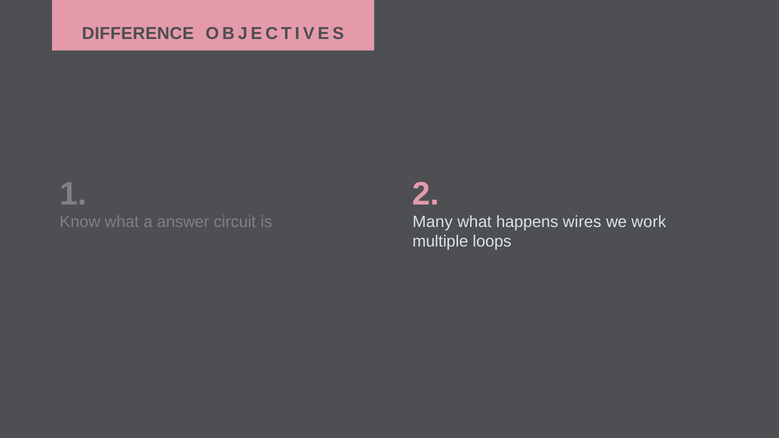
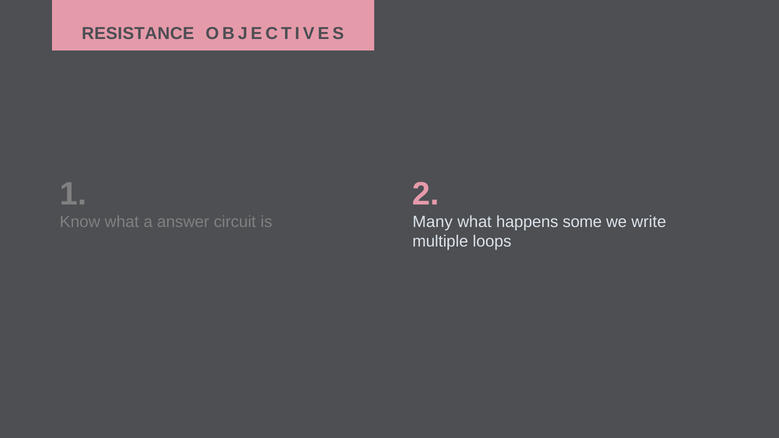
DIFFERENCE: DIFFERENCE -> RESISTANCE (138, 33)
wires: wires -> some (582, 222)
work: work -> write (649, 222)
